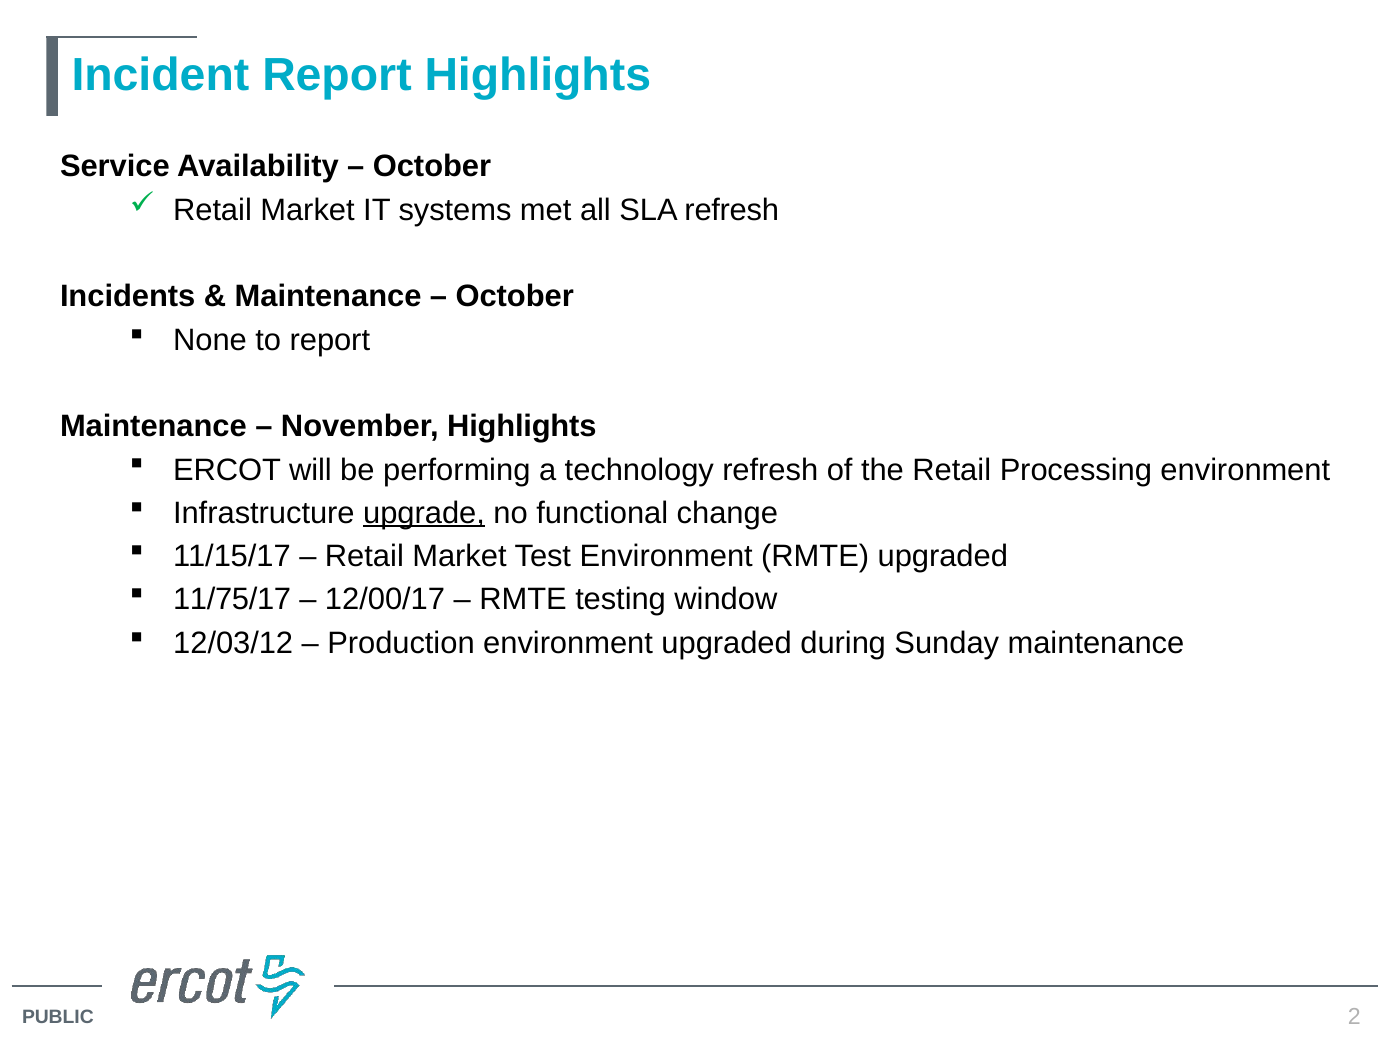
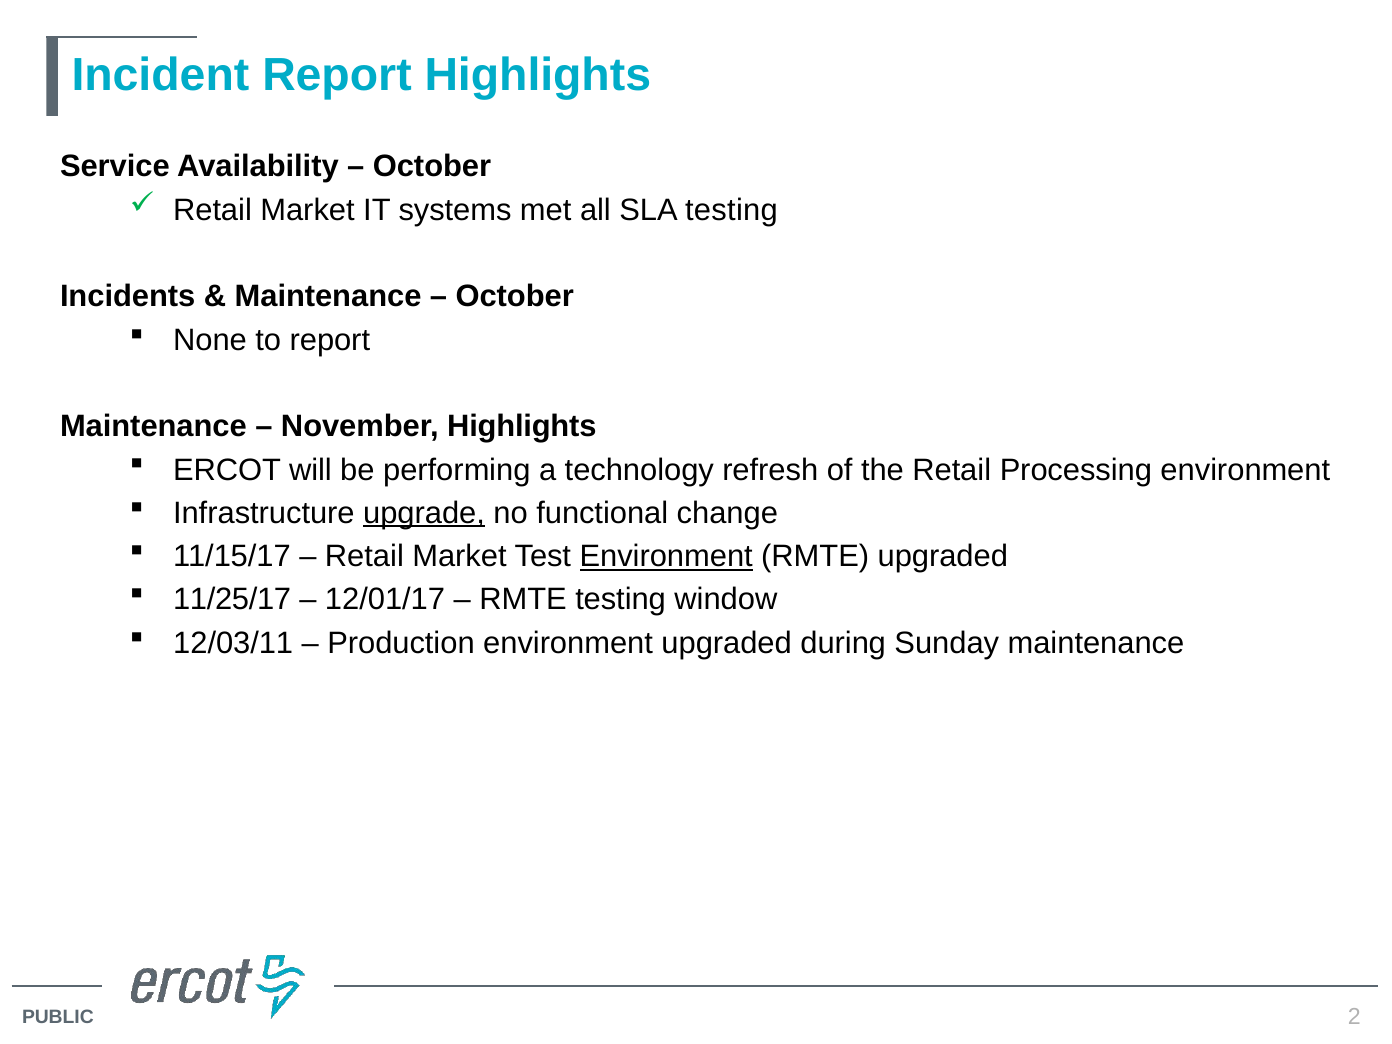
SLA refresh: refresh -> testing (731, 210)
Environment underline: none -> present (666, 556)
11/75/17: 11/75/17 -> 11/25/17 (232, 600)
12/00/17: 12/00/17 -> 12/01/17 (385, 600)
12/03/12: 12/03/12 -> 12/03/11 (233, 643)
